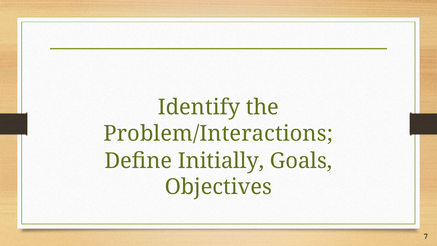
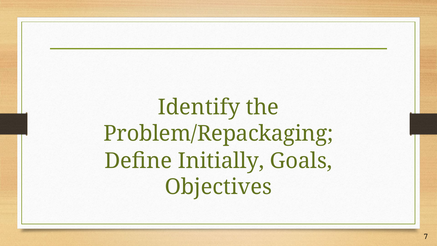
Problem/Interactions: Problem/Interactions -> Problem/Repackaging (218, 134)
